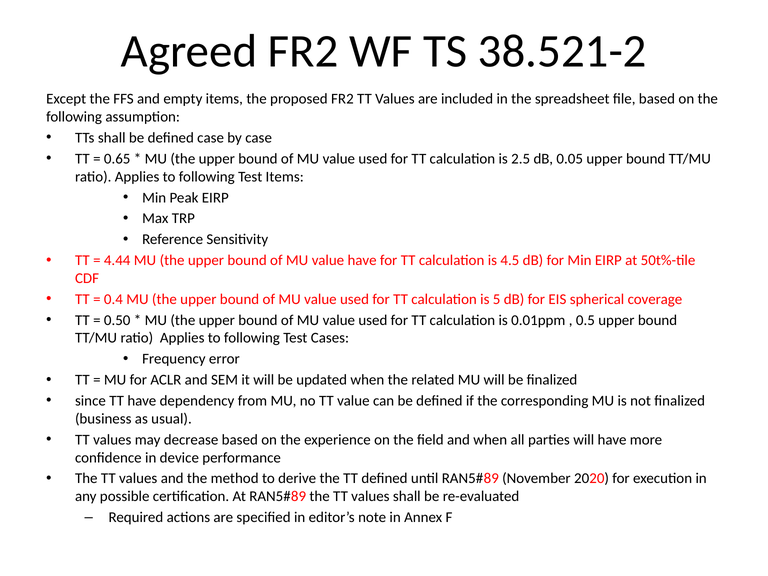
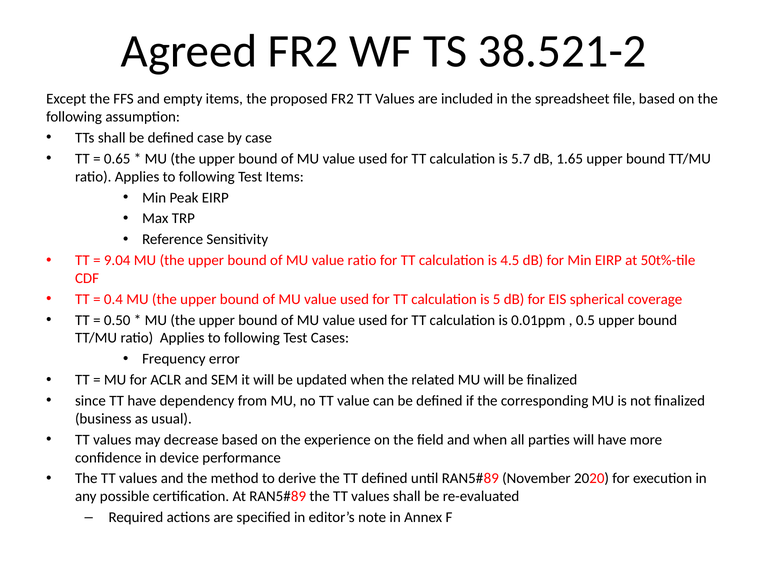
2.5: 2.5 -> 5.7 (521, 159)
0.05: 0.05 -> 1.65 (570, 159)
4.44: 4.44 -> 9.04 (117, 260)
value have: have -> ratio (362, 260)
